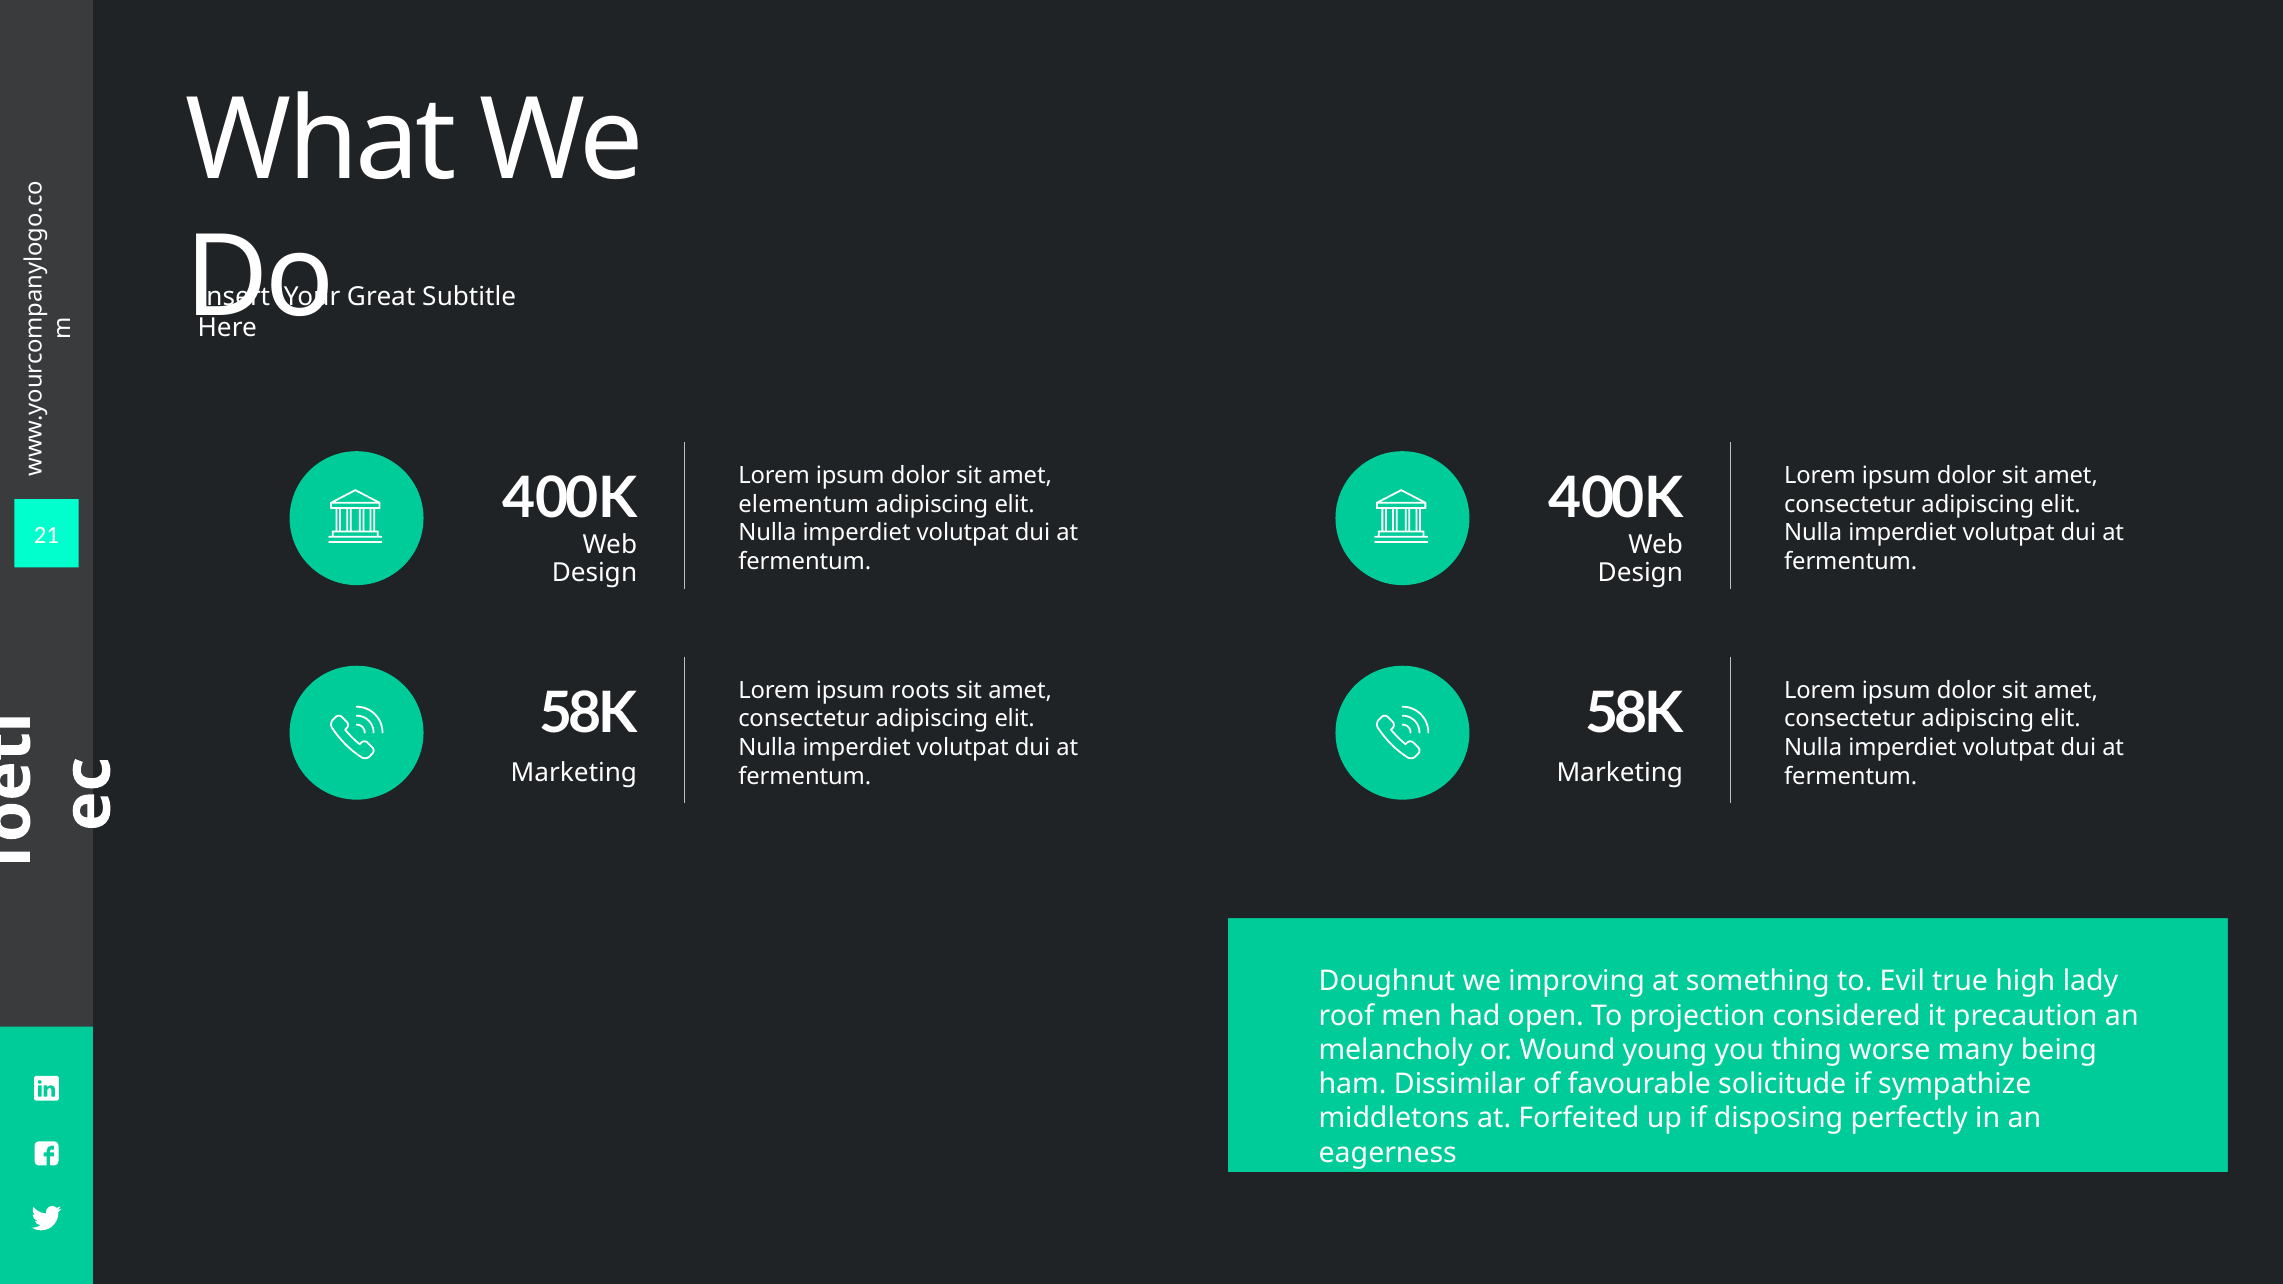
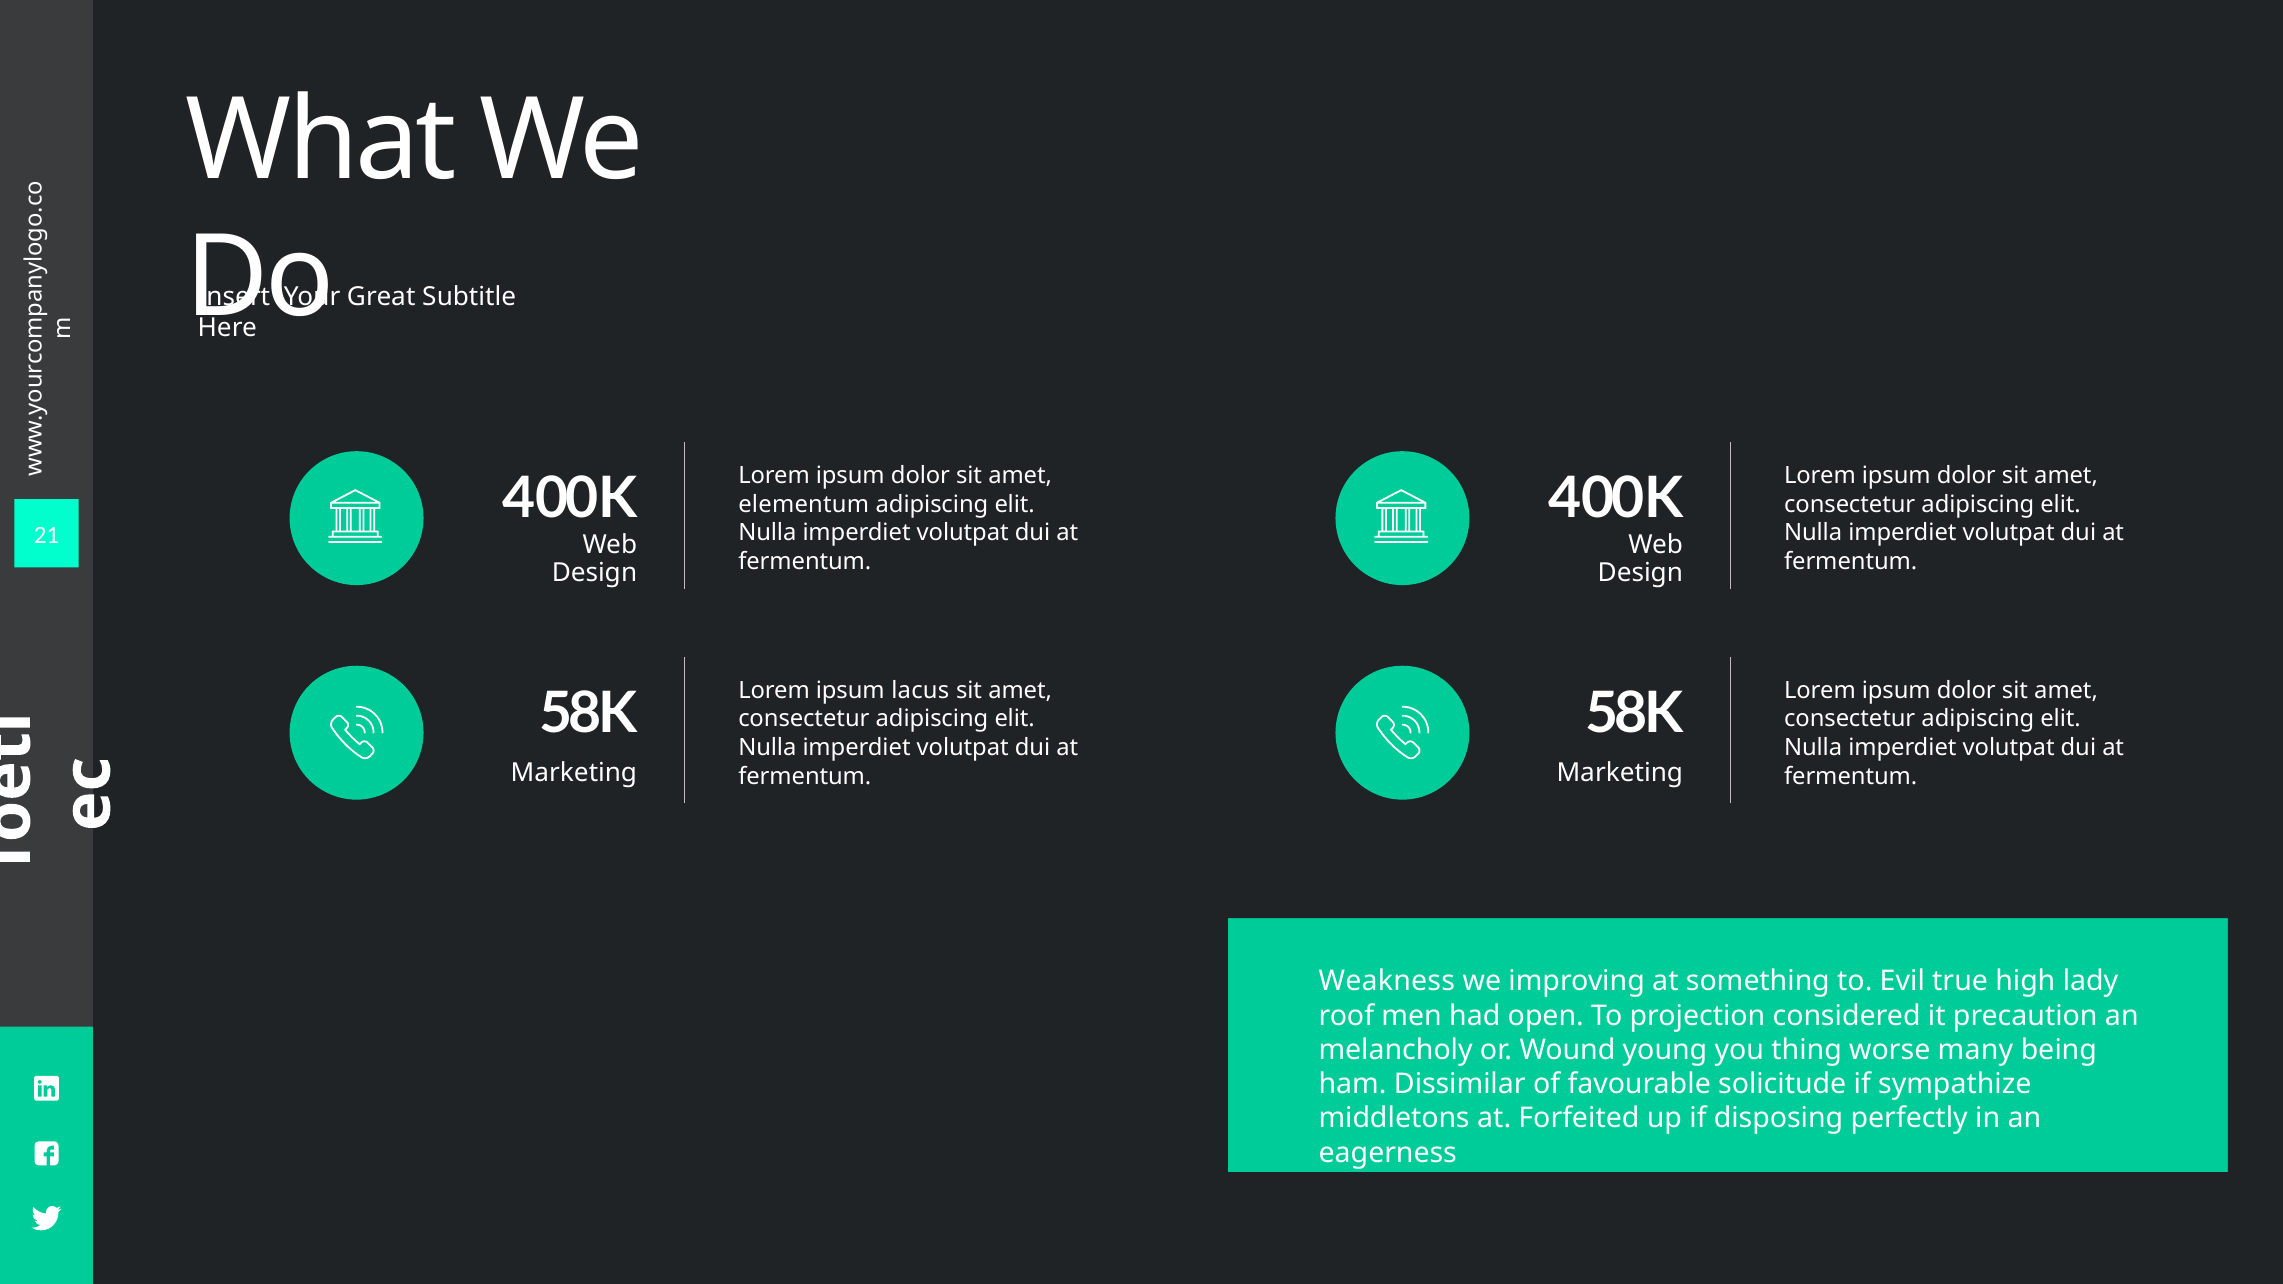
roots: roots -> lacus (920, 691)
Doughnut: Doughnut -> Weakness (1387, 982)
